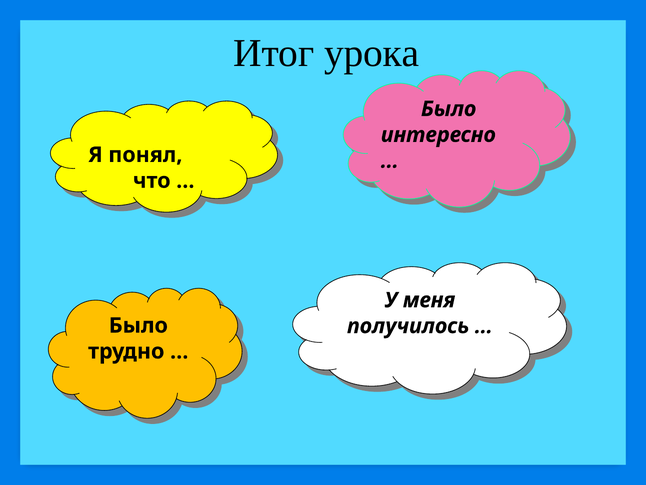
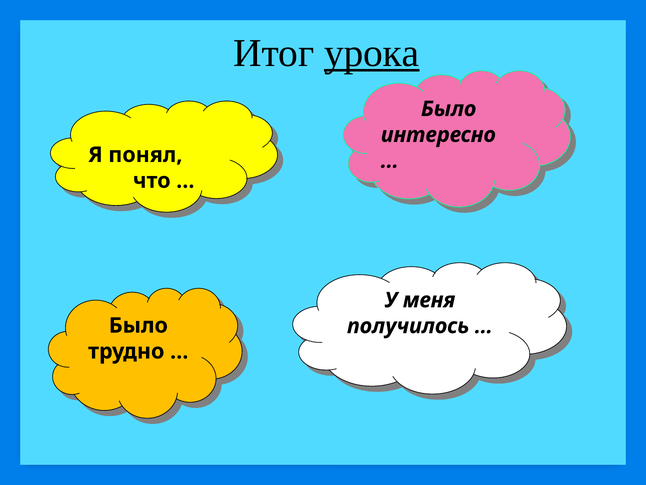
урока underline: none -> present (372, 53)
